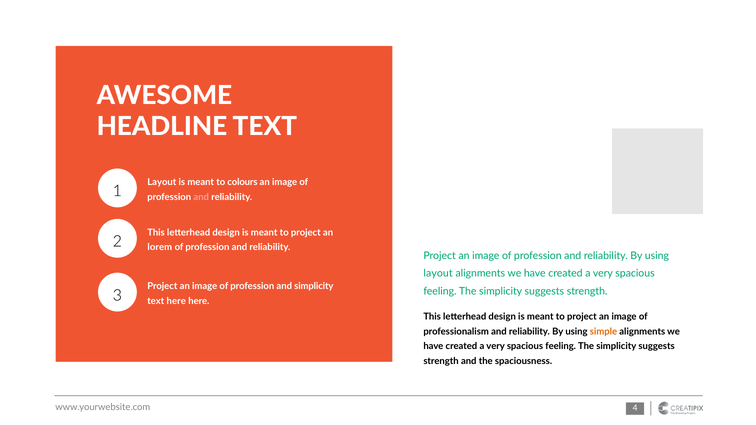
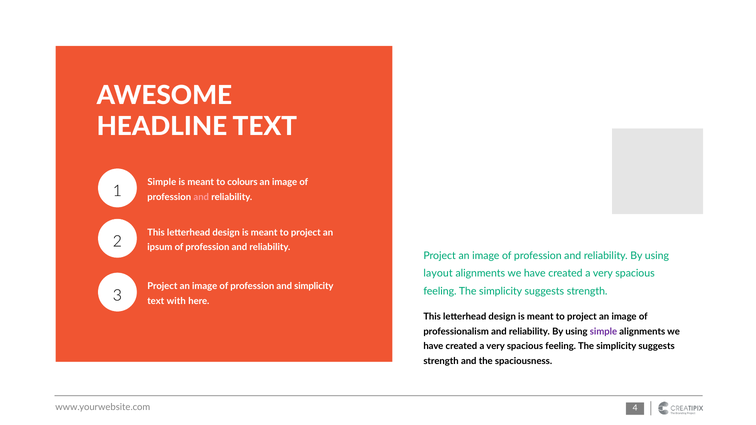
Layout: Layout -> Simple (162, 182)
lorem: lorem -> ipsum (160, 247)
text here: here -> with (176, 301)
simple colour: orange -> purple (603, 332)
